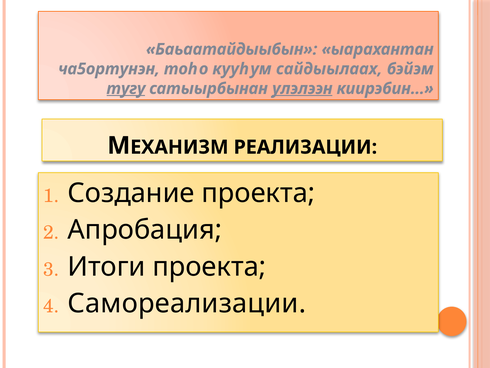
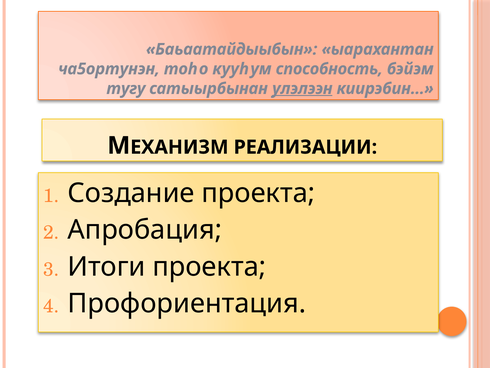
сайдыылаах: сайдыылаах -> способность (329, 69)
тугу underline: present -> none (126, 88)
Самореализации: Самореализации -> Профориентация (187, 303)
